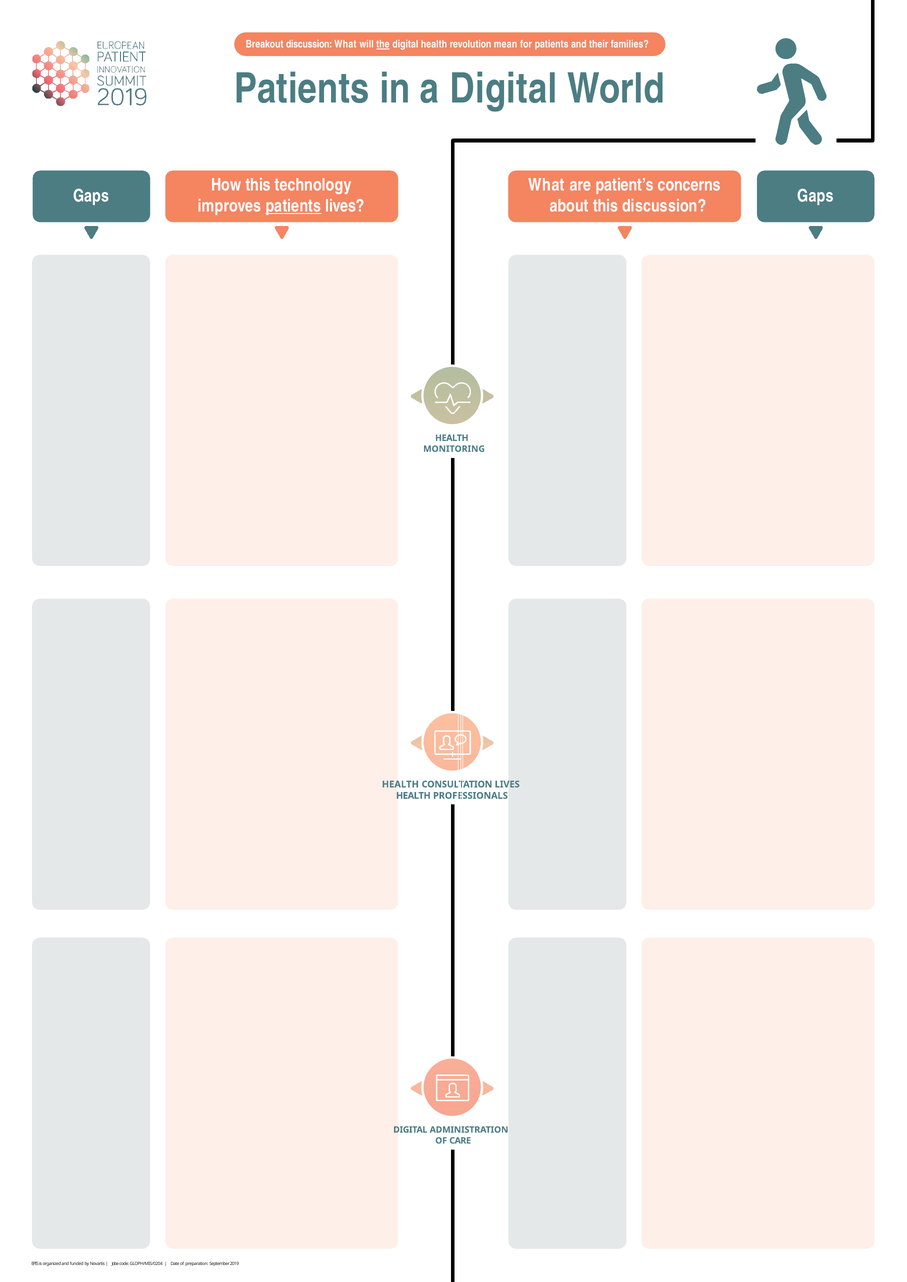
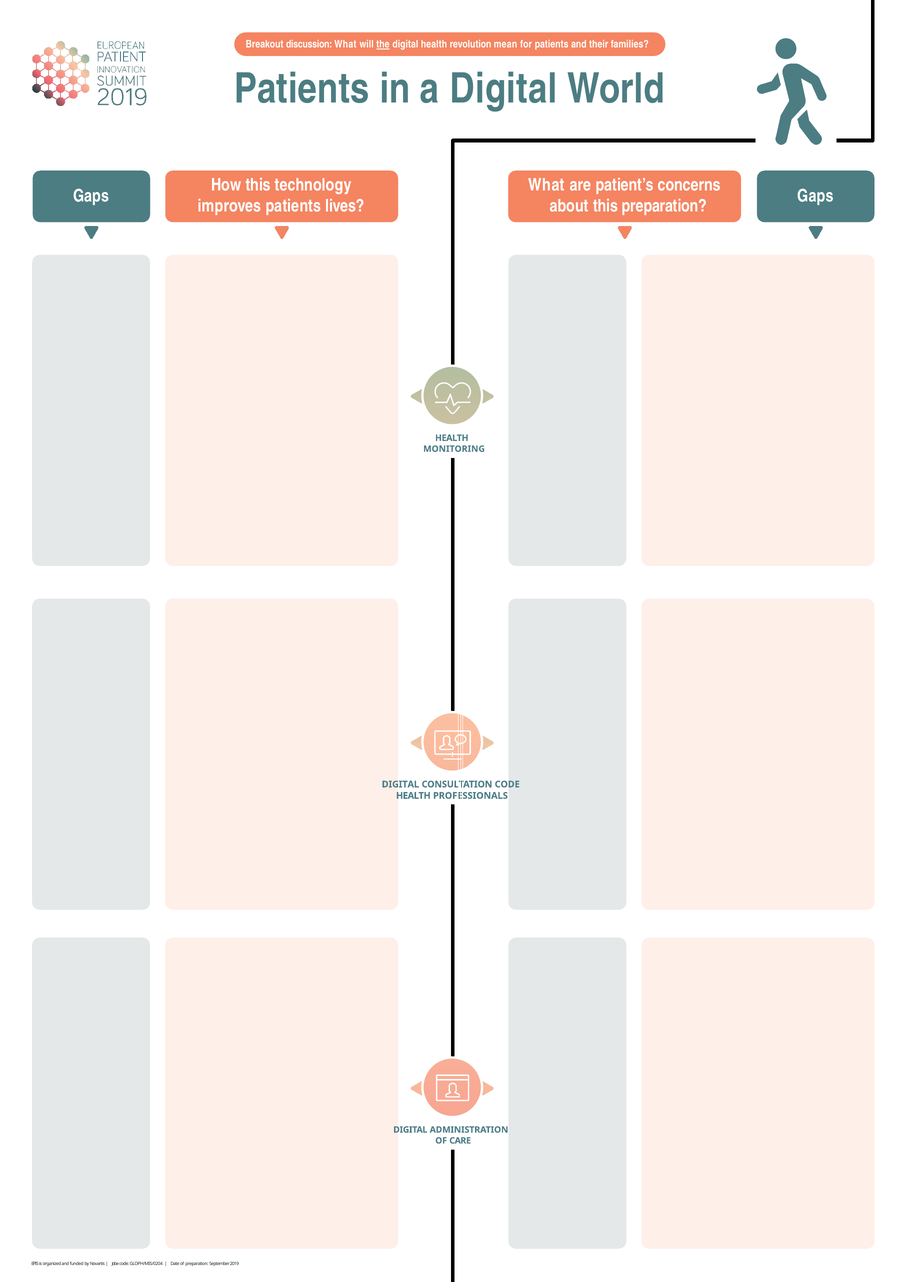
patients underline: present -> none (293, 206)
this discussion: discussion -> preparation (664, 206)
HEALTH: HEALTH -> DIGITAL (400, 784)
CONSULTATION LIVES: LIVES -> CODE (507, 784)
